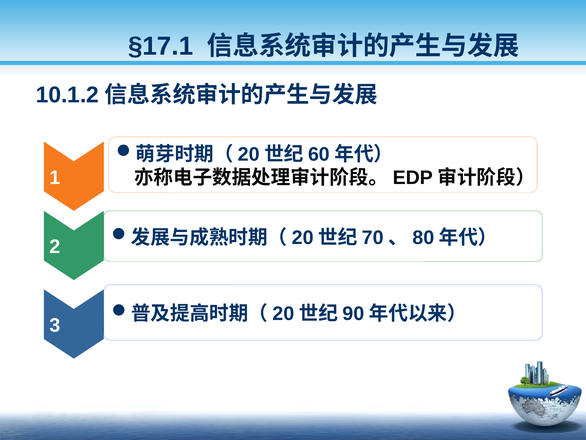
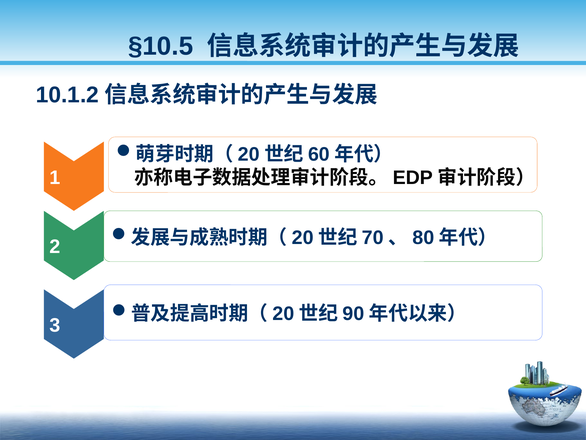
§17.1: §17.1 -> §10.5 (161, 46)
